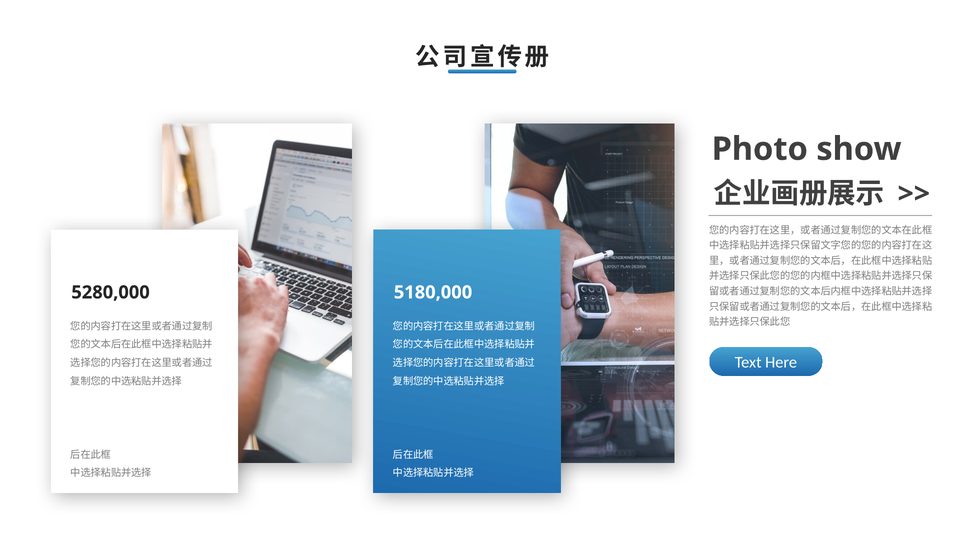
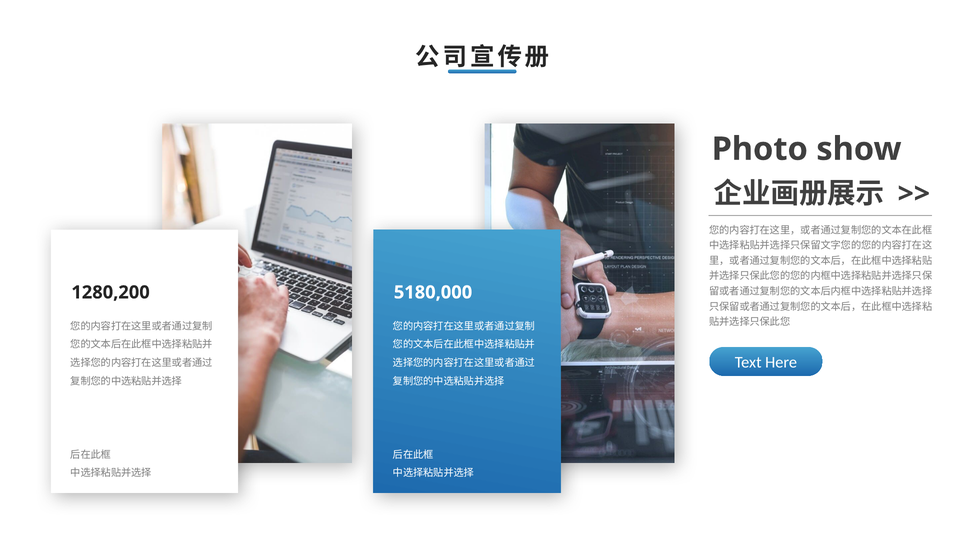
5280,000: 5280,000 -> 1280,200 (111, 292)
